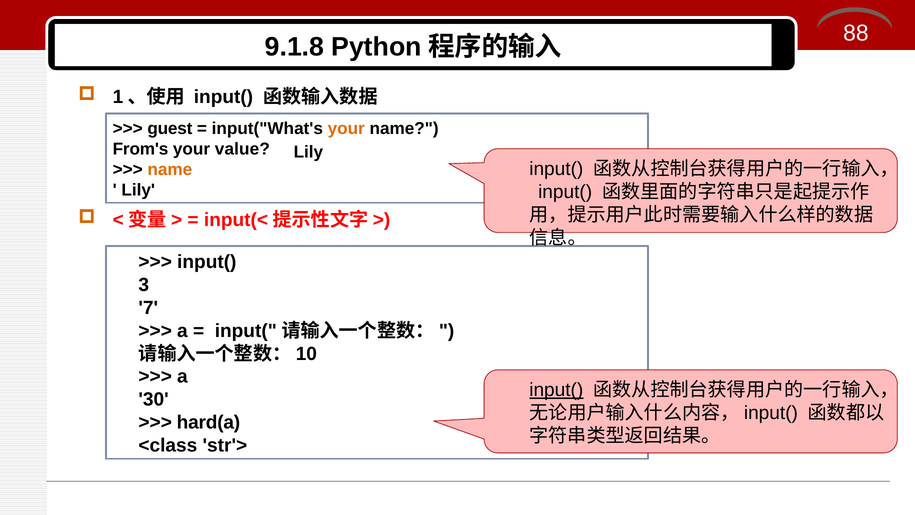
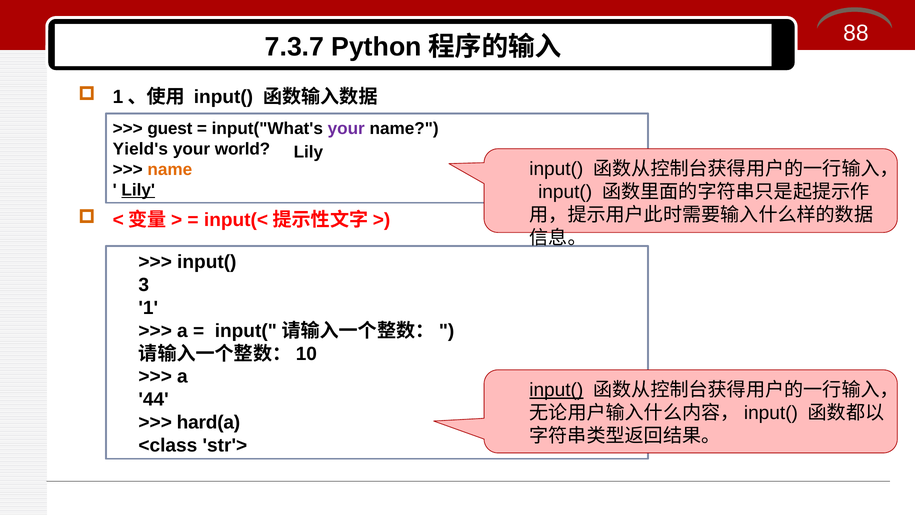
9.1.8: 9.1.8 -> 7.3.7 (294, 47)
your colour: orange -> purple (346, 128)
From's: From's -> Yield's (140, 149)
value: value -> world (242, 149)
Lily underline: none -> present (138, 190)
7: 7 -> 1 (148, 308)
30: 30 -> 44 (154, 399)
